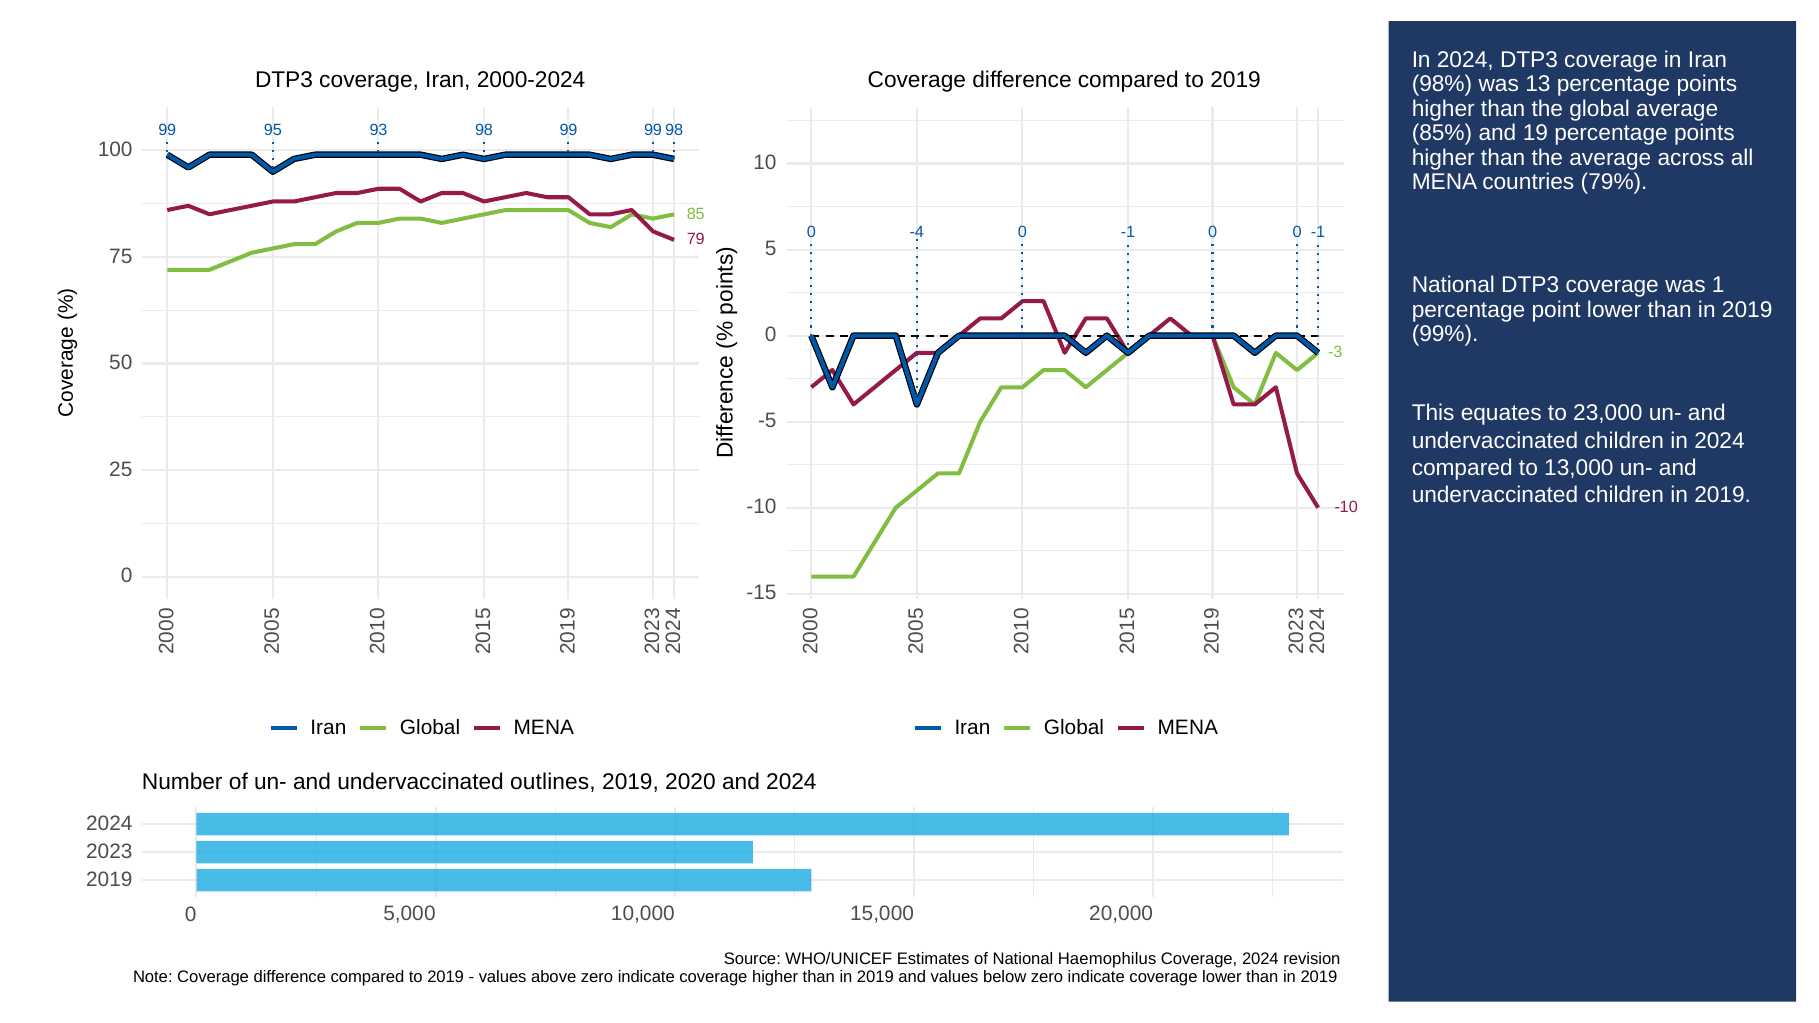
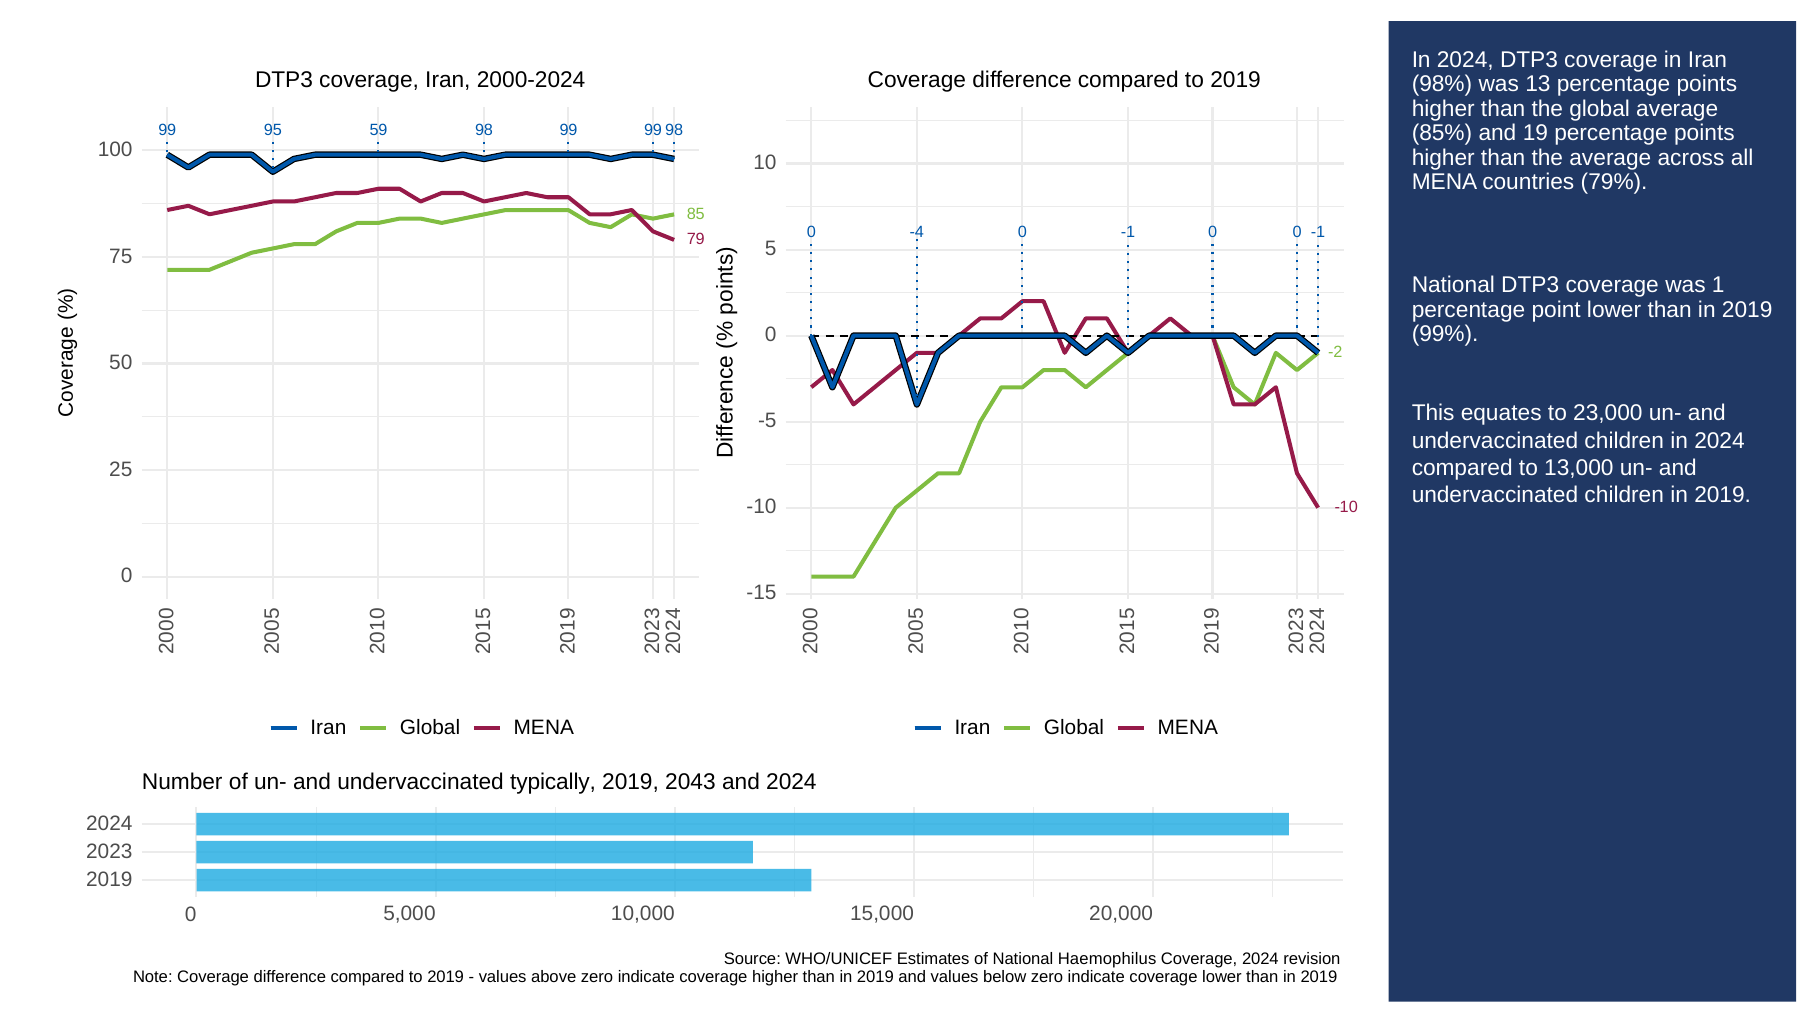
93: 93 -> 59 (379, 130)
-3: -3 -> -2 (1335, 352)
outlines: outlines -> typically (553, 782)
2020: 2020 -> 2043 (690, 782)
